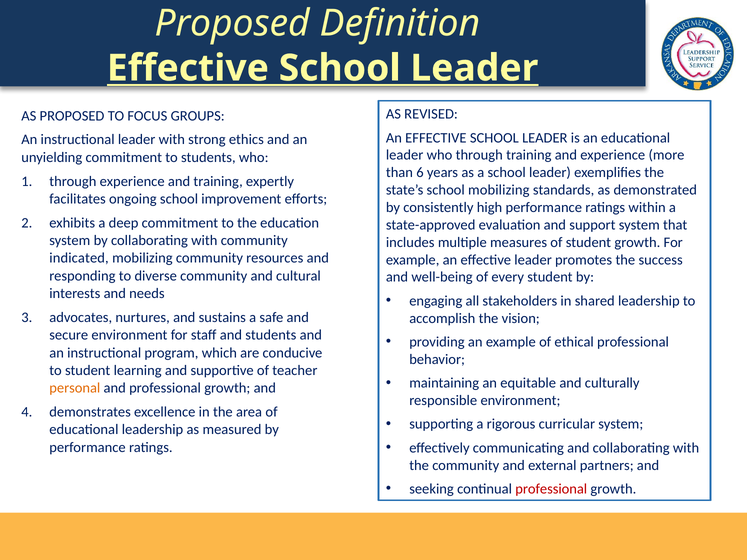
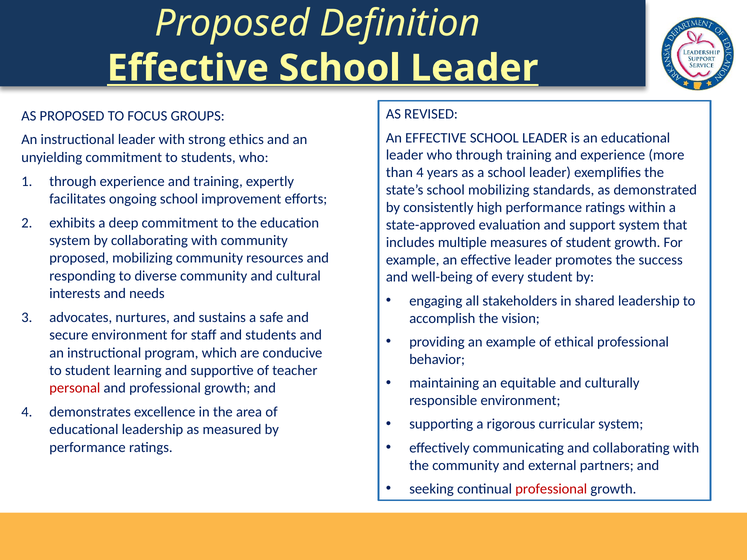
than 6: 6 -> 4 (420, 173)
indicated: indicated -> proposed (79, 258)
personal colour: orange -> red (75, 388)
